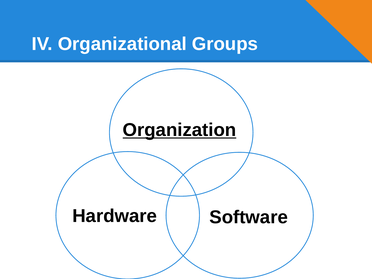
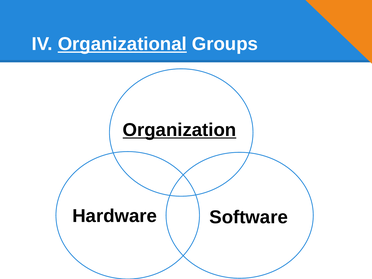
Organizational underline: none -> present (122, 44)
